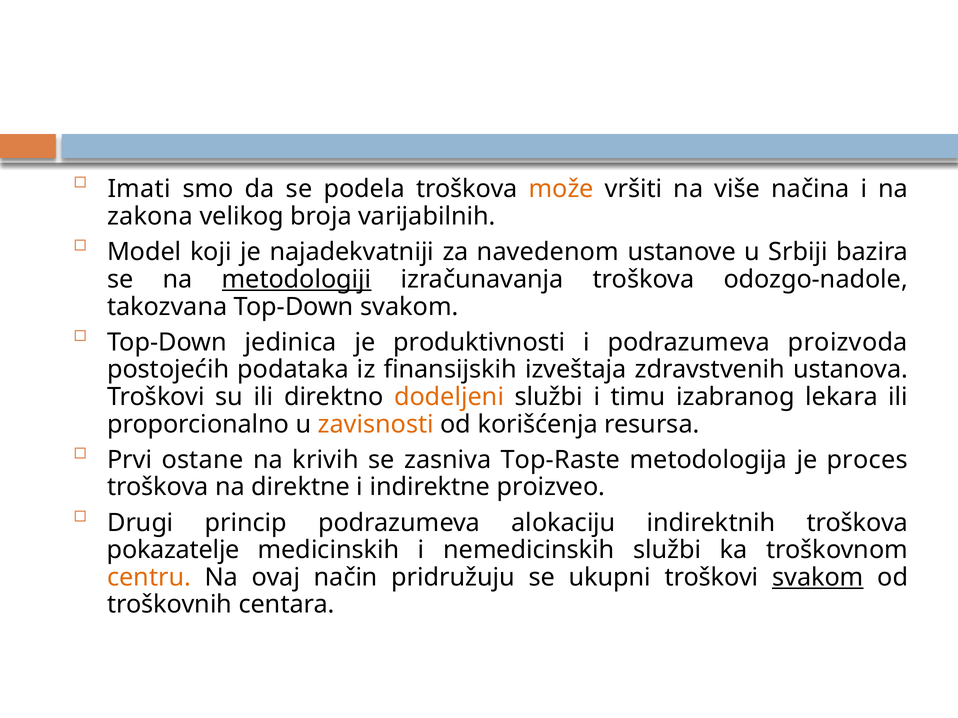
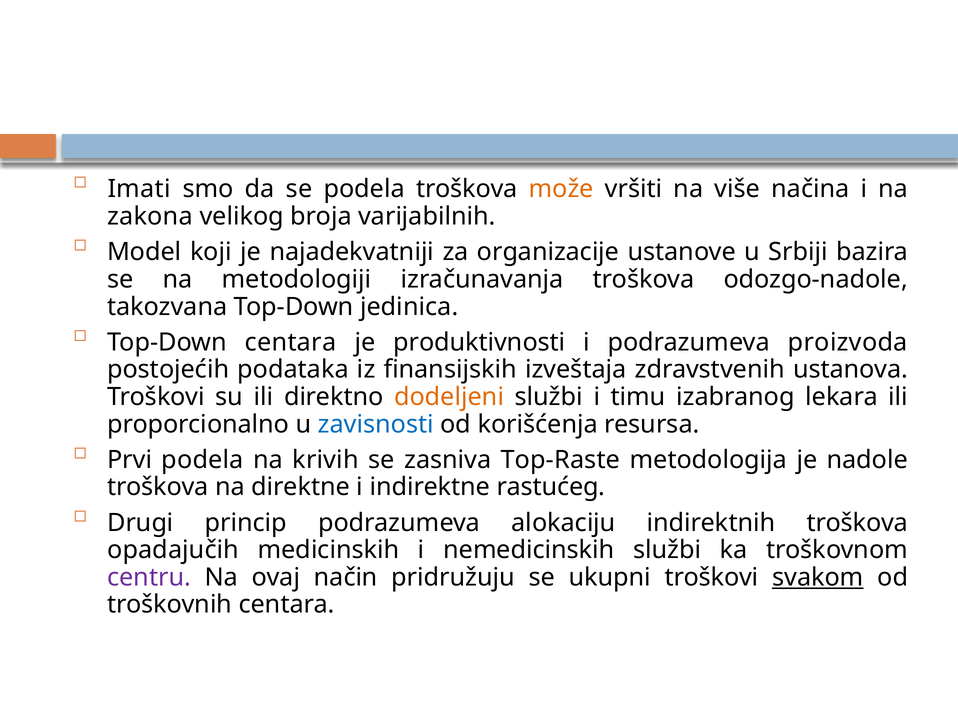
navedenom: navedenom -> organizacije (548, 252)
metodologiji underline: present -> none (297, 280)
Top-Down svakom: svakom -> jedinica (409, 307)
Top-Down jedinica: jedinica -> centara (291, 343)
zavisnosti colour: orange -> blue (376, 424)
Prvi ostane: ostane -> podela (203, 460)
proces: proces -> nadole (867, 460)
proizveo: proizveo -> rastućeg (551, 487)
pokazatelje: pokazatelje -> opadajučih (173, 550)
centru colour: orange -> purple (149, 578)
